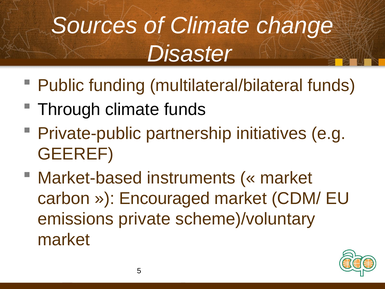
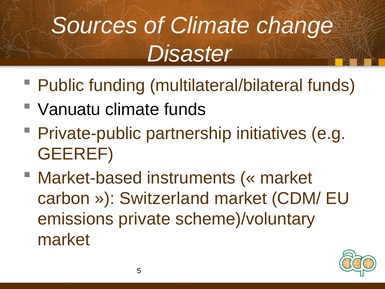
Through: Through -> Vanuatu (69, 109)
Encouraged: Encouraged -> Switzerland (164, 198)
